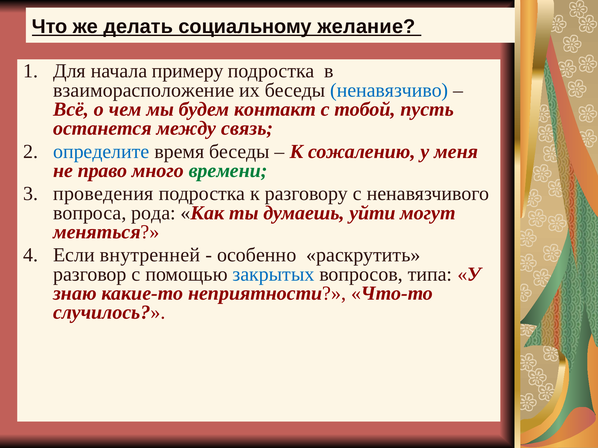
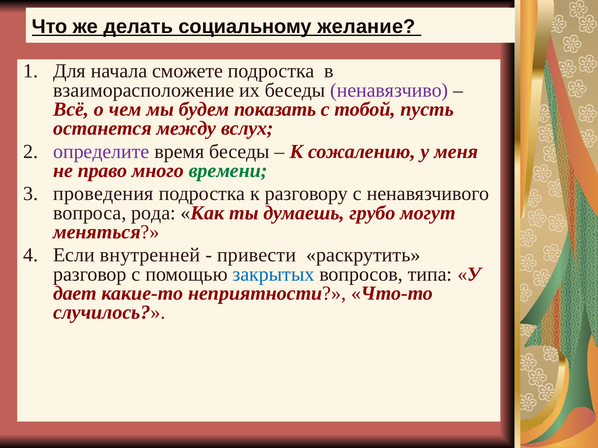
примеру: примеру -> сможете (188, 71)
ненавязчиво colour: blue -> purple (389, 90)
контакт: контакт -> показать (275, 109)
связь: связь -> вслух (247, 129)
определите colour: blue -> purple (101, 152)
уйти: уйти -> грубо (373, 213)
особенно: особенно -> привести (257, 255)
знаю: знаю -> дает (75, 294)
